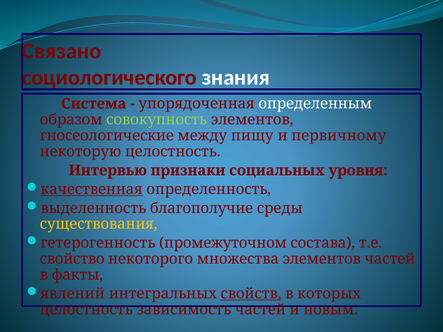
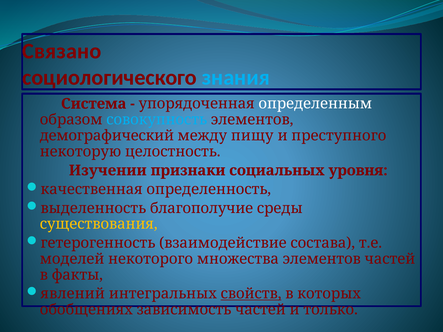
знания colour: white -> light blue (236, 78)
совокупность colour: light green -> light blue (157, 120)
гносеологические: гносеологические -> демографический (107, 136)
первичному: первичному -> преступного (339, 136)
Интервью: Интервью -> Изучении (108, 171)
качественная underline: present -> none (92, 189)
промежуточном: промежуточном -> взаимодействие (223, 243)
свойство: свойство -> моделей (72, 259)
целостность: целостность -> обобщениях (86, 310)
новым: новым -> только (331, 310)
